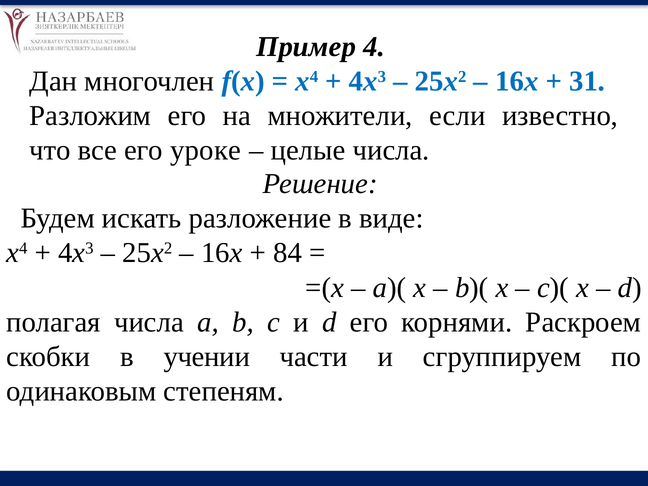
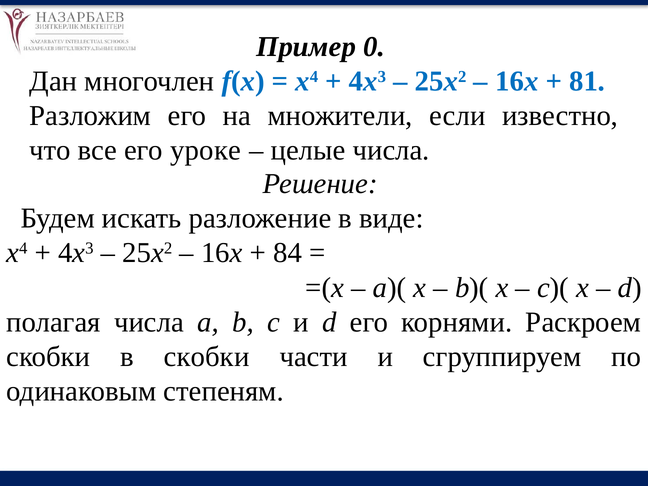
4: 4 -> 0 (374, 47)
31: 31 -> 81 (587, 81)
в учении: учении -> скобки (207, 357)
